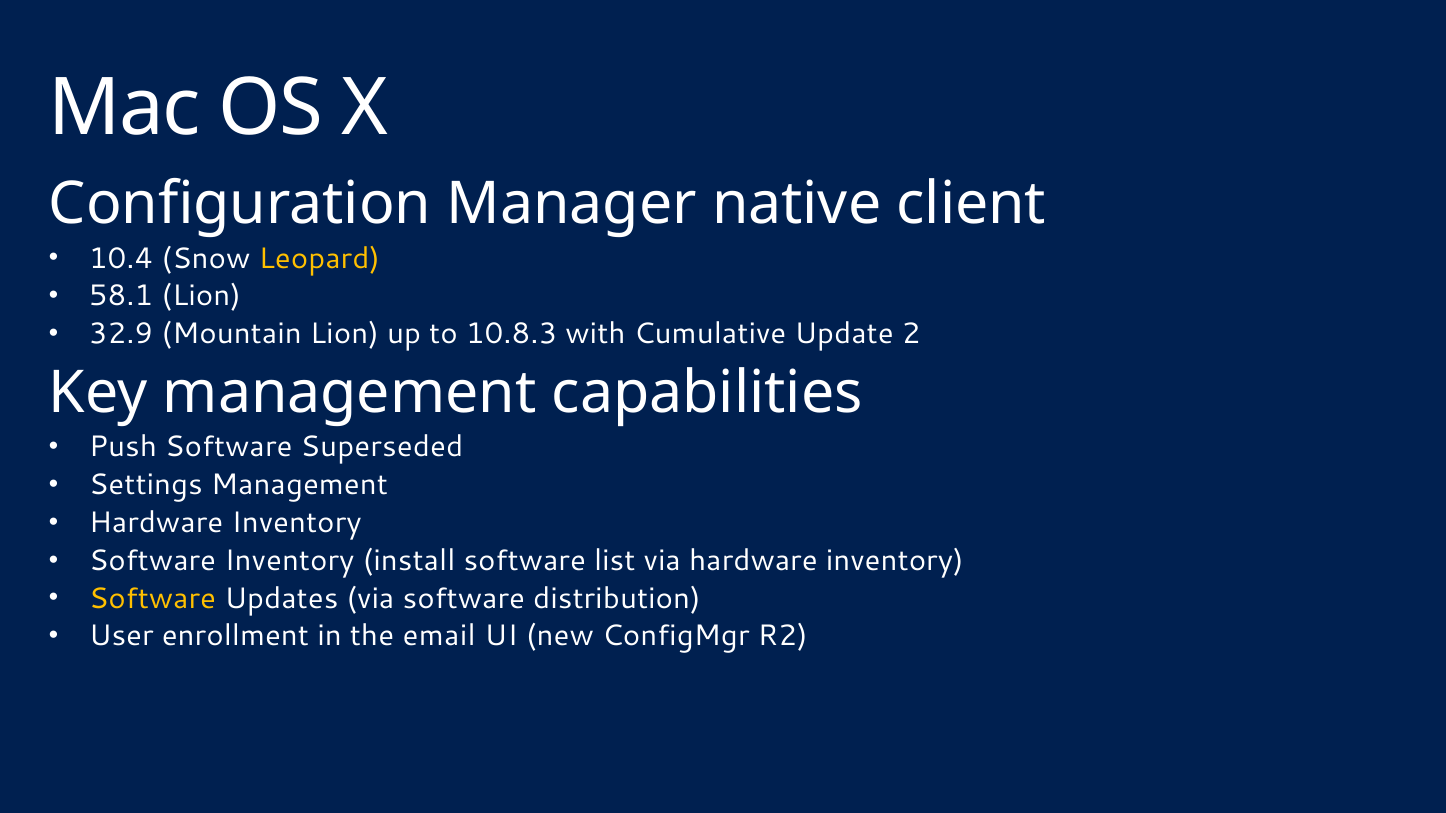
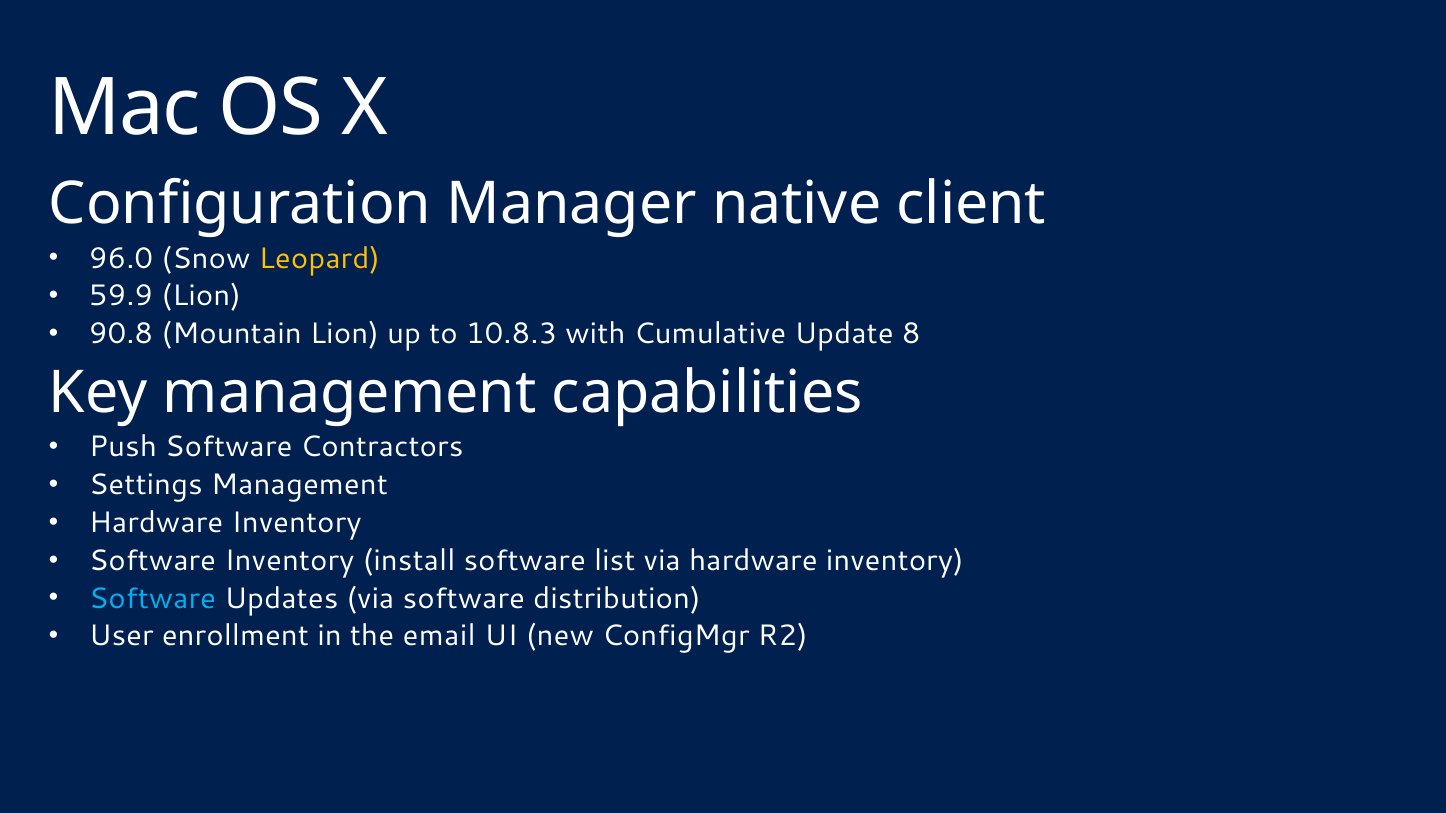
10.4: 10.4 -> 96.0 (121, 258)
58.1: 58.1 -> 59.9 (121, 296)
32.9: 32.9 -> 90.8 (121, 334)
2: 2 -> 8 (911, 334)
Superseded: Superseded -> Contractors (382, 447)
Software colour: yellow -> light blue (152, 599)
